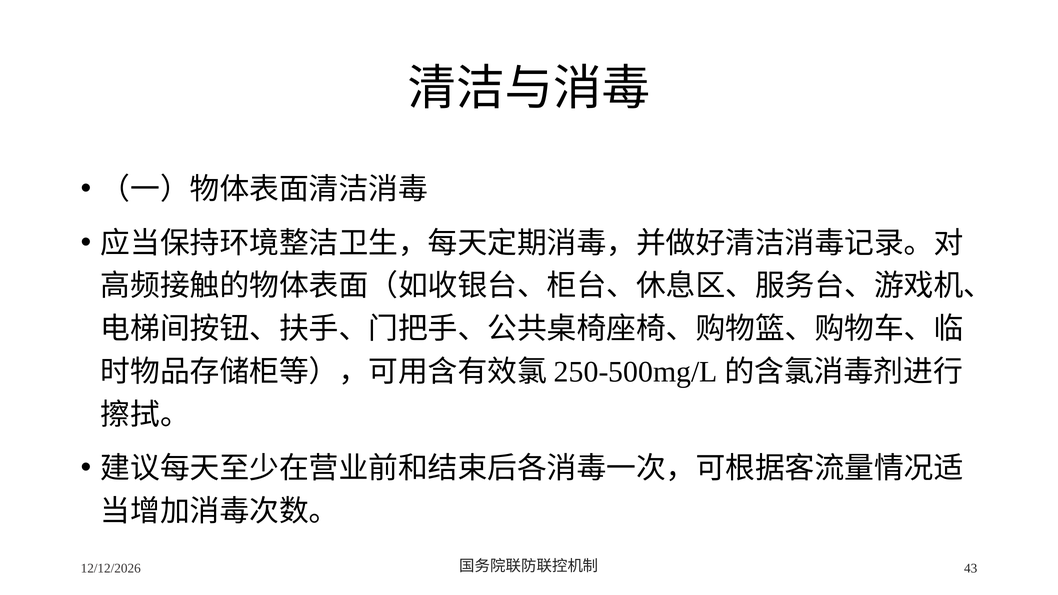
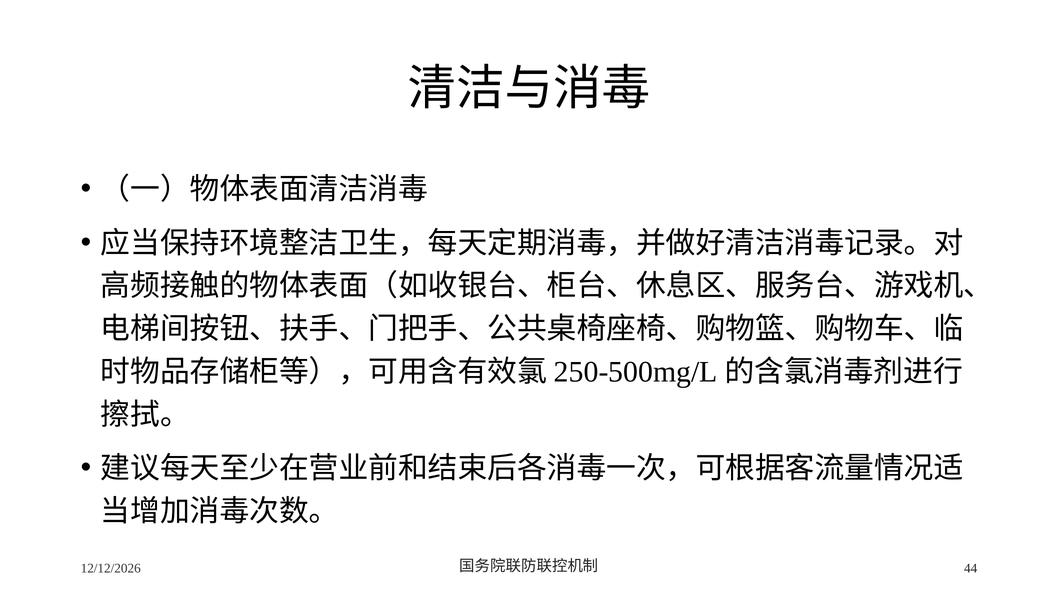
43: 43 -> 44 (971, 568)
